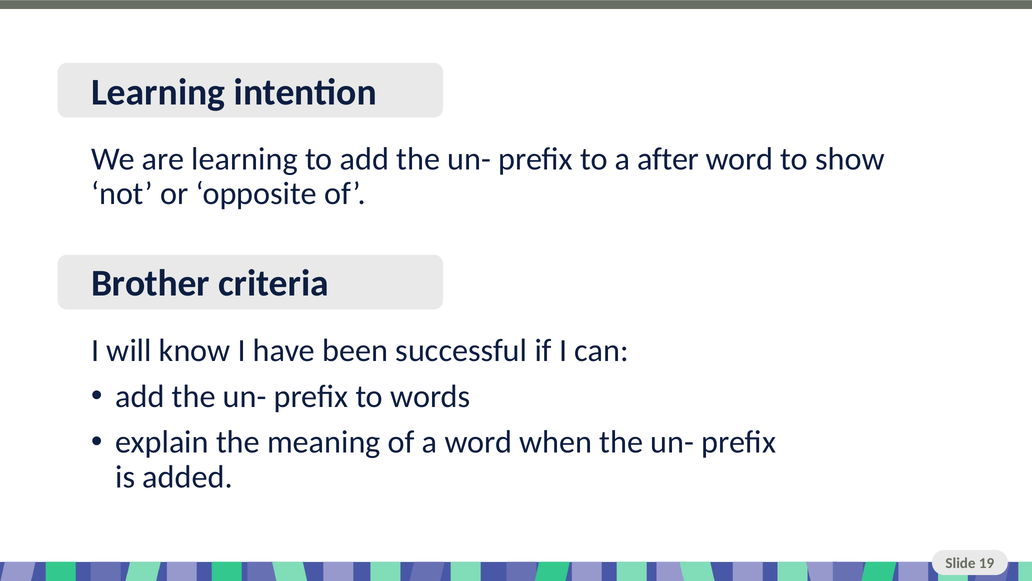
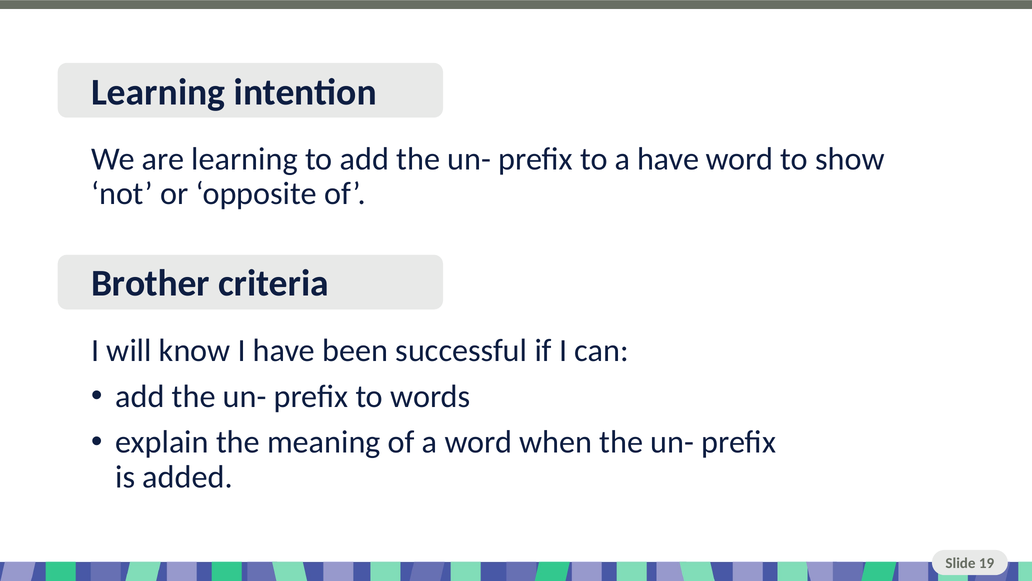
a after: after -> have (668, 159)
